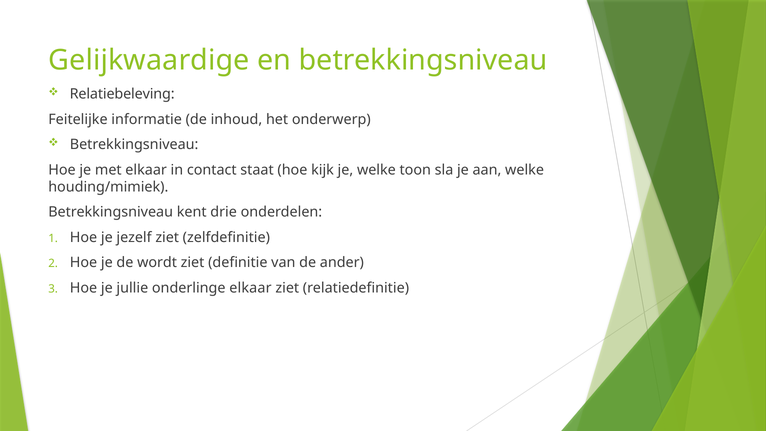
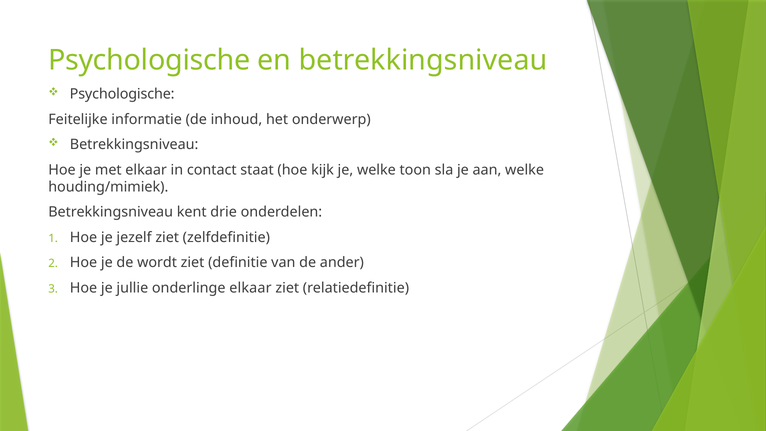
Gelijkwaardige: Gelijkwaardige -> Psychologische (149, 60)
Relatiebeleving: Relatiebeleving -> Psychologische (122, 94)
